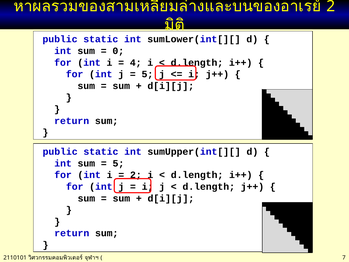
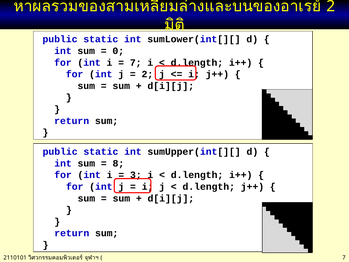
4: 4 -> 7 (136, 63)
5: 5 -> 2 (147, 74)
5: 5 -> 8 (118, 163)
2: 2 -> 3 (136, 175)
